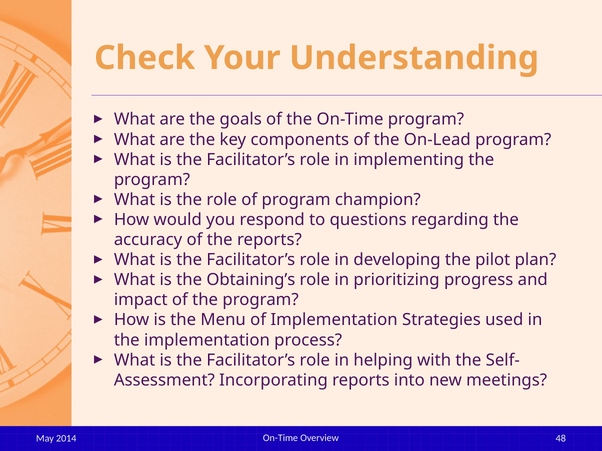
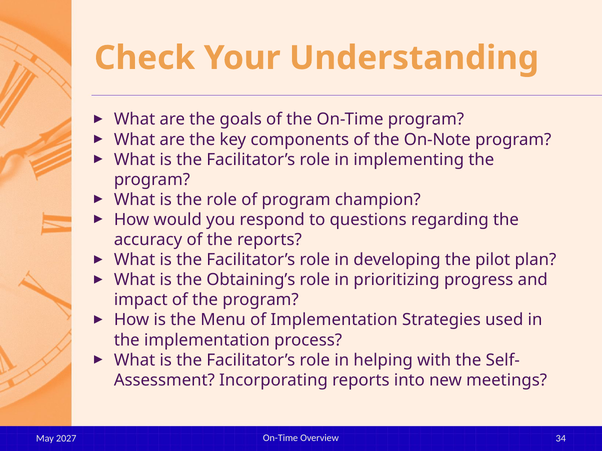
On-Lead: On-Lead -> On-Note (437, 140)
48: 48 -> 34 (561, 439)
2014: 2014 -> 2027 (66, 439)
